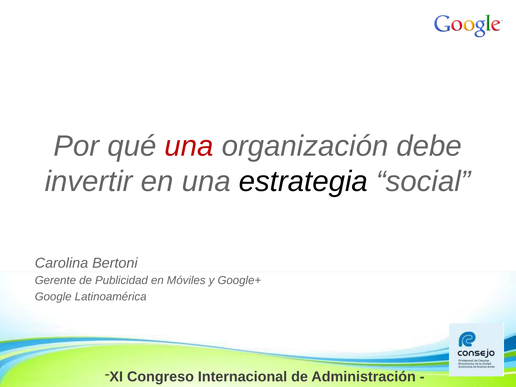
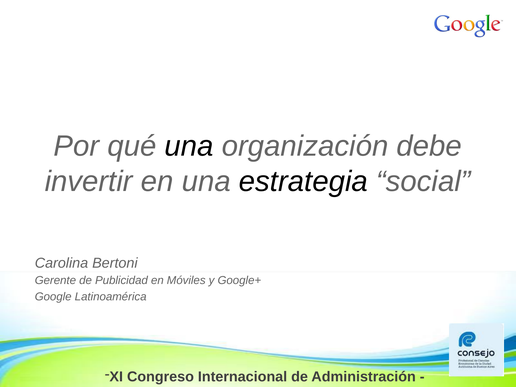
una colour: red -> black (189, 146)
